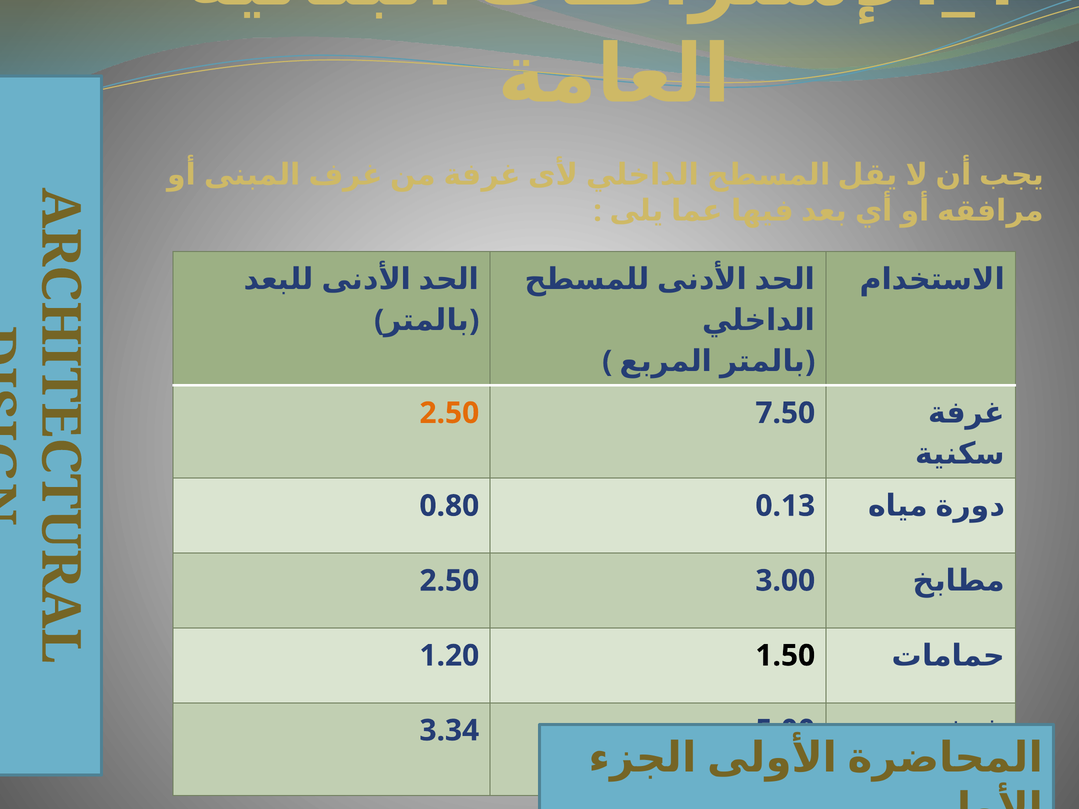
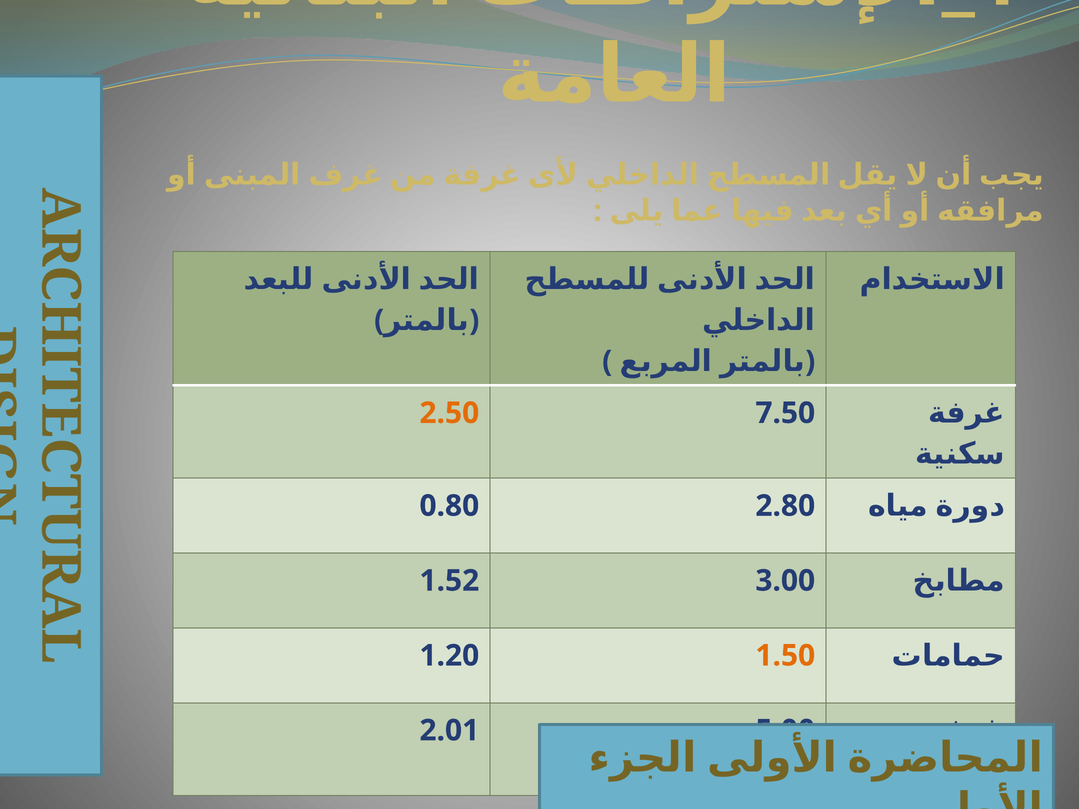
0.13: 0.13 -> 2.80 (785, 506)
2.50: 2.50 -> 1.52 (449, 581)
1.50 colour: black -> orange (785, 656)
3.34: 3.34 -> 2.01 (449, 731)
